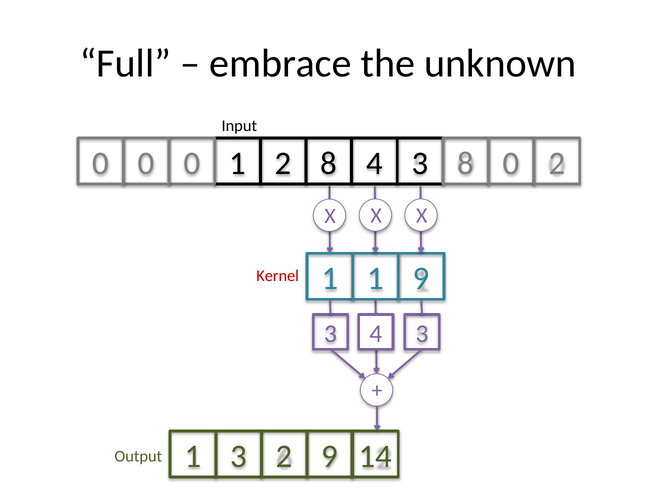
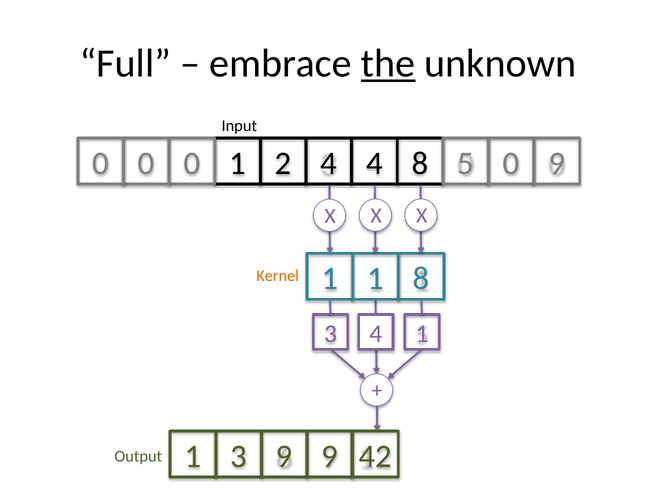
the underline: none -> present (388, 64)
2 8: 8 -> 4 (329, 163)
3: 3 -> 8 (420, 163)
0 8: 8 -> 5 (466, 163)
0 2: 2 -> 9 (557, 163)
1 9: 9 -> 8 (421, 278)
Kernel colour: red -> orange (278, 276)
3 4 3: 3 -> 1 (422, 333)
3 2: 2 -> 9 (284, 456)
14: 14 -> 42 (375, 456)
